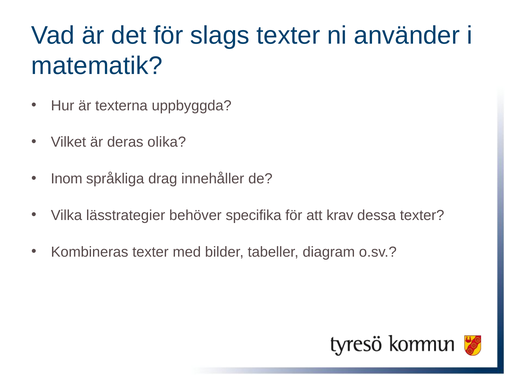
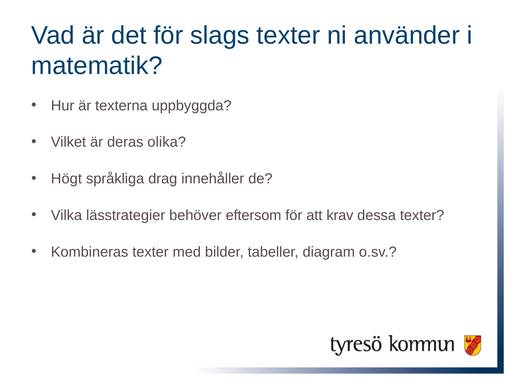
Inom: Inom -> Högt (66, 178)
specifika: specifika -> eftersom (254, 215)
